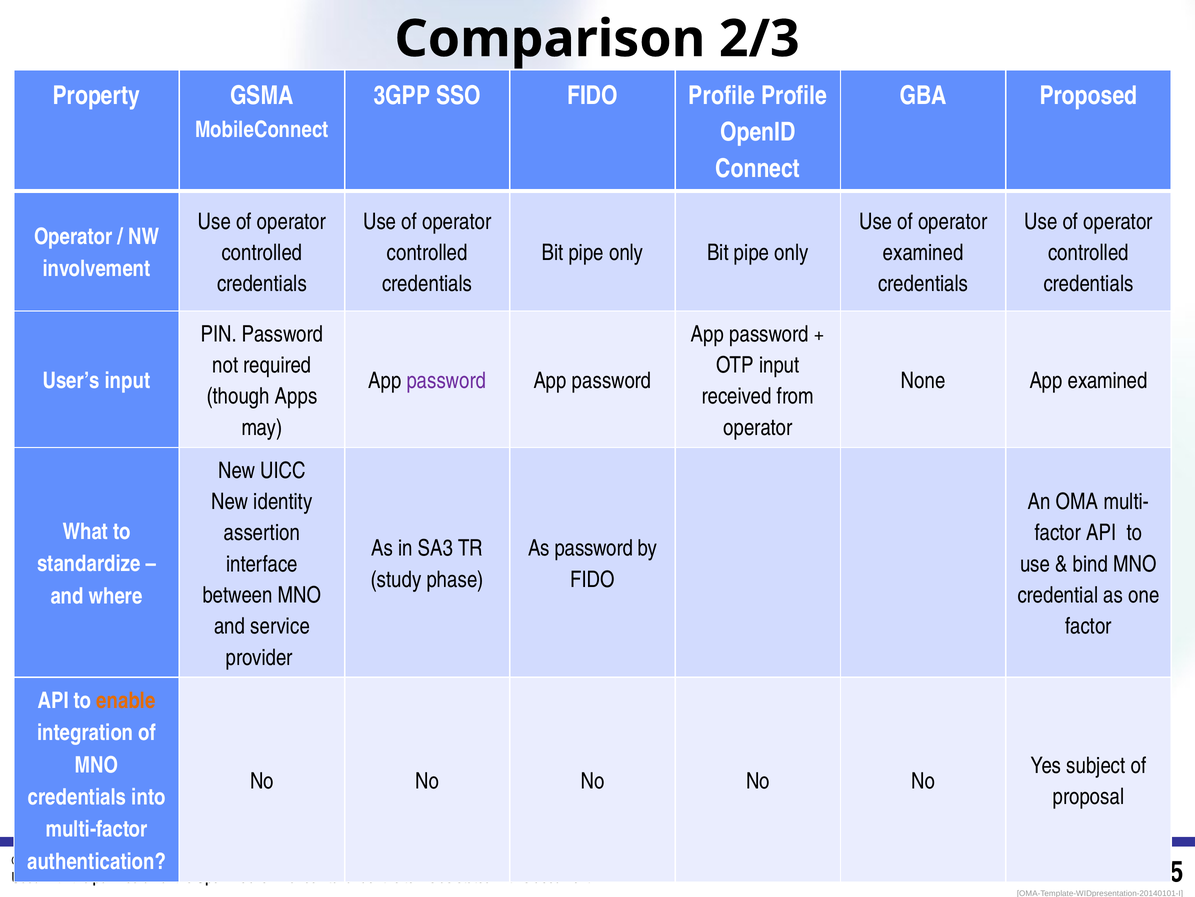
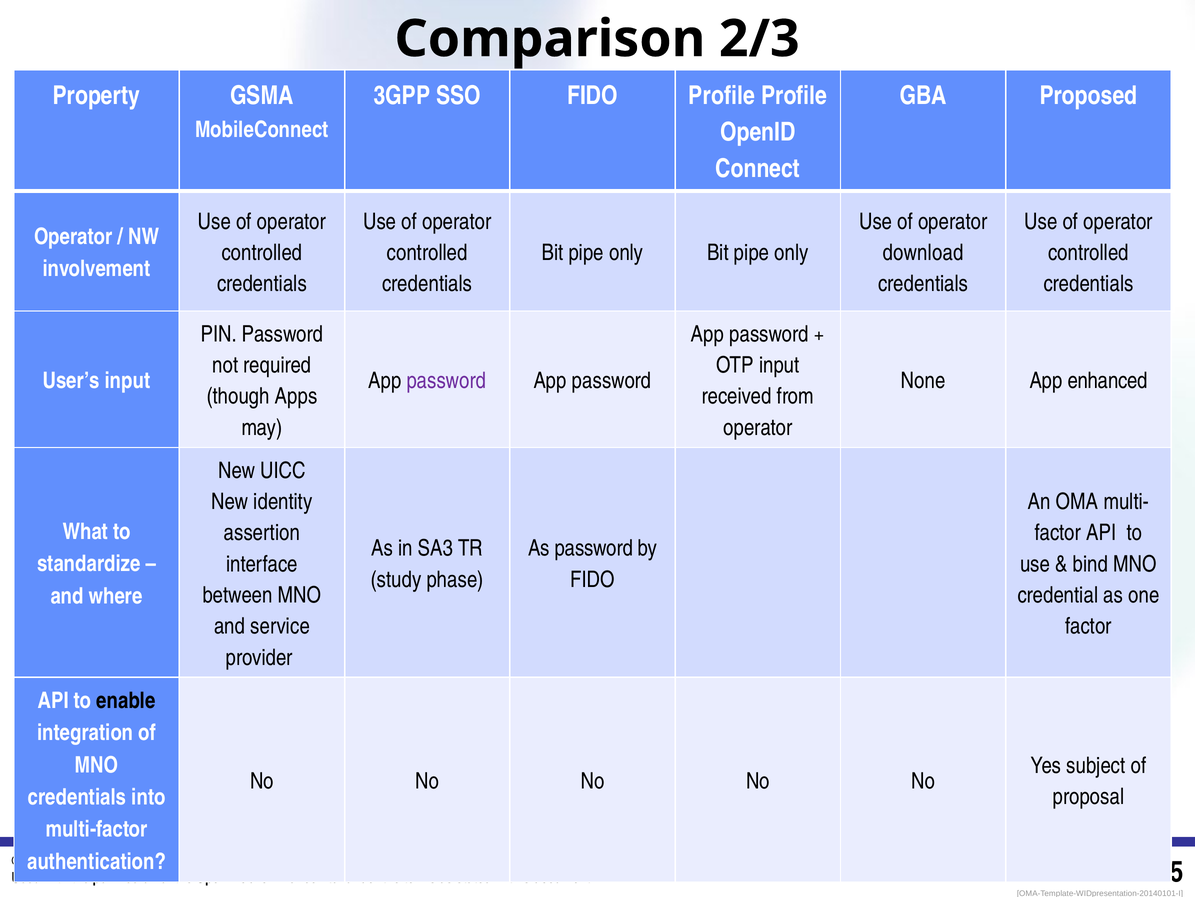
examined: examined -> download (923, 253)
App examined: examined -> enhanced (1108, 381)
enable colour: orange -> black (126, 700)
